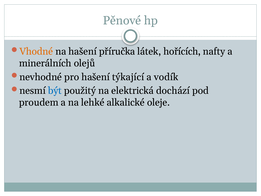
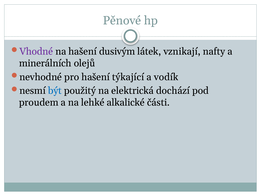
Vhodné colour: orange -> purple (36, 51)
příručka: příručka -> dusivým (117, 51)
hořících: hořících -> vznikají (182, 51)
oleje: oleje -> části (158, 102)
